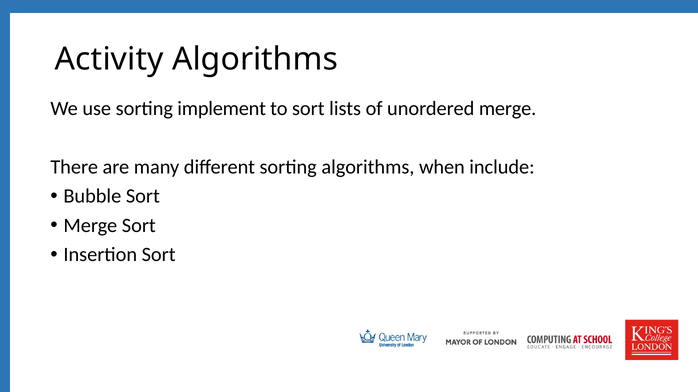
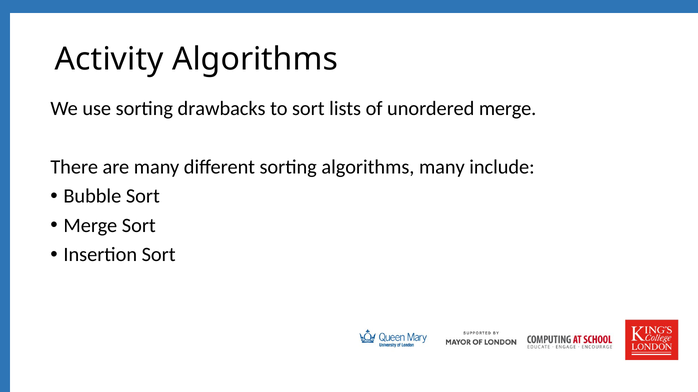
implement: implement -> drawbacks (222, 109)
algorithms when: when -> many (442, 167)
